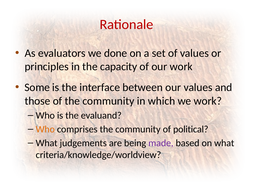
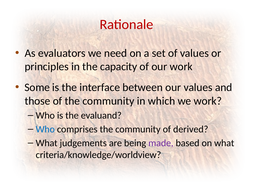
done: done -> need (116, 53)
Who colour: orange -> blue (45, 129)
political: political -> derived (191, 129)
